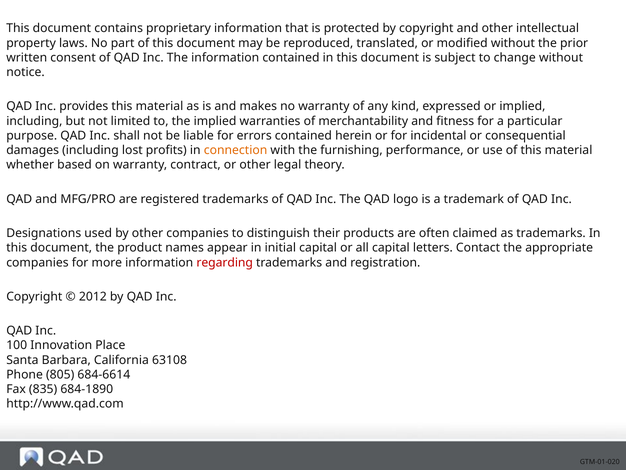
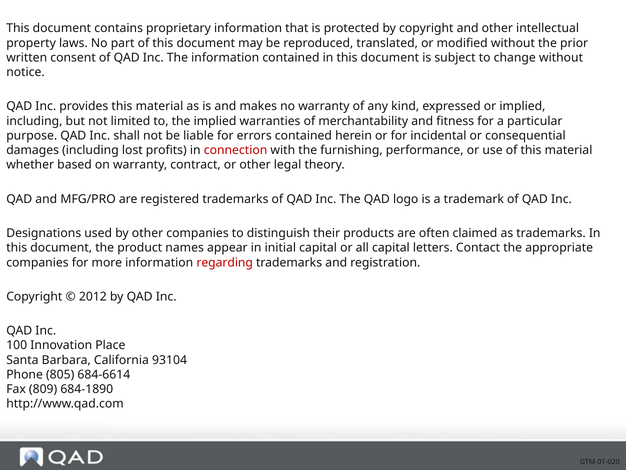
connection colour: orange -> red (236, 150)
63108: 63108 -> 93104 (170, 360)
835: 835 -> 809 (43, 389)
